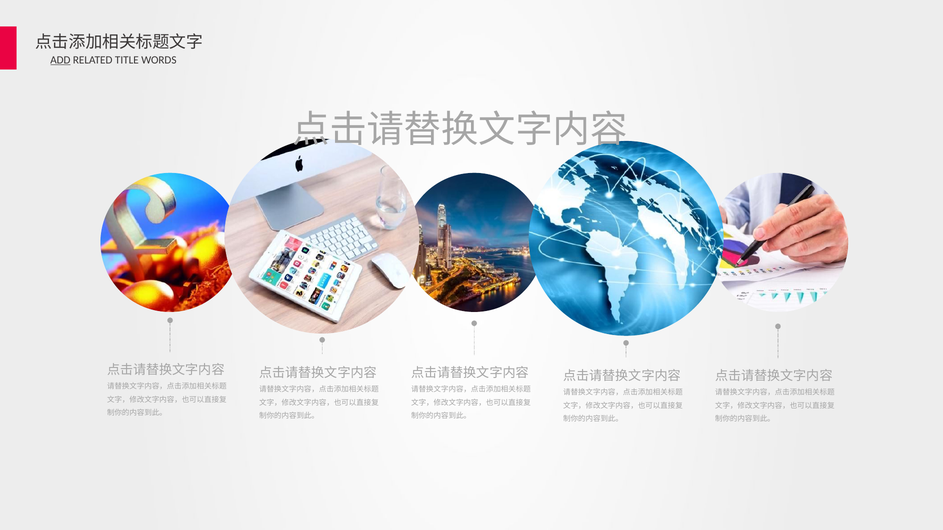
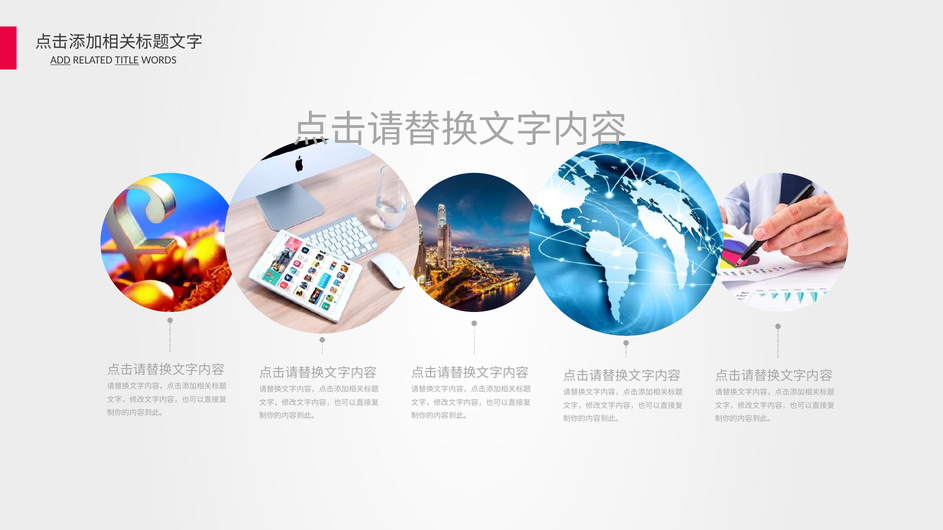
TITLE underline: none -> present (127, 60)
